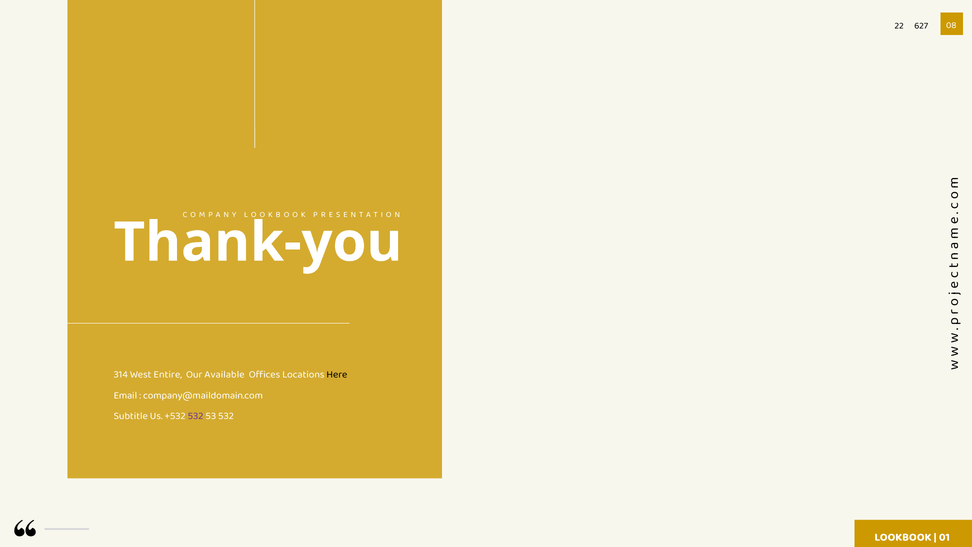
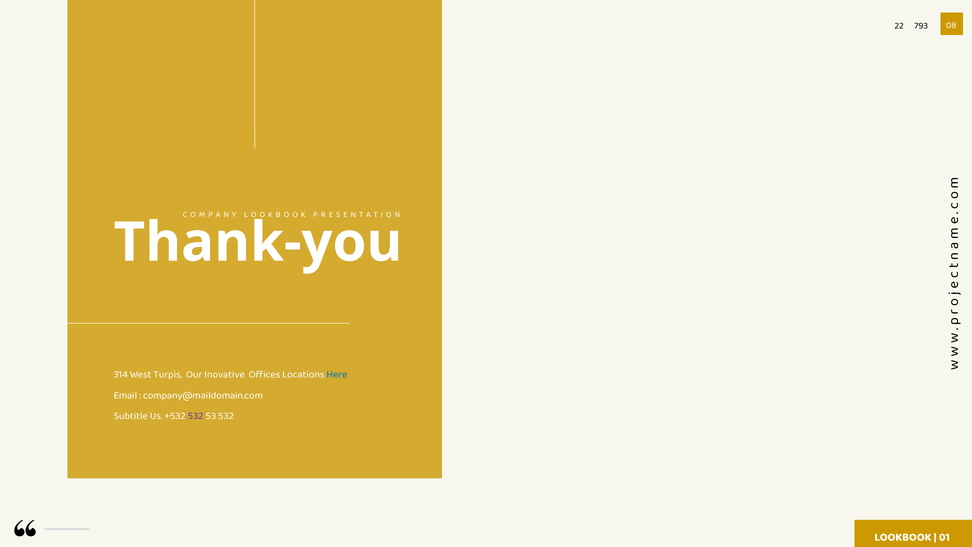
627: 627 -> 793 (921, 26)
Entire: Entire -> Turpis (168, 374)
Available: Available -> Inovative (225, 374)
Here colour: black -> blue (337, 374)
